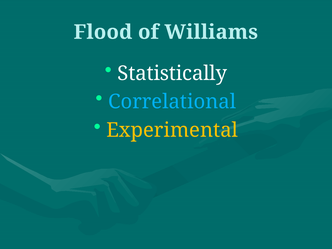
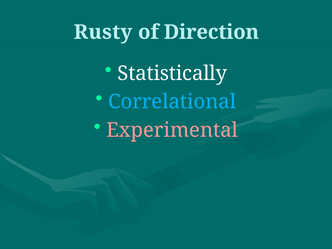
Flood: Flood -> Rusty (103, 32)
Williams: Williams -> Direction (211, 32)
Experimental colour: yellow -> pink (172, 130)
